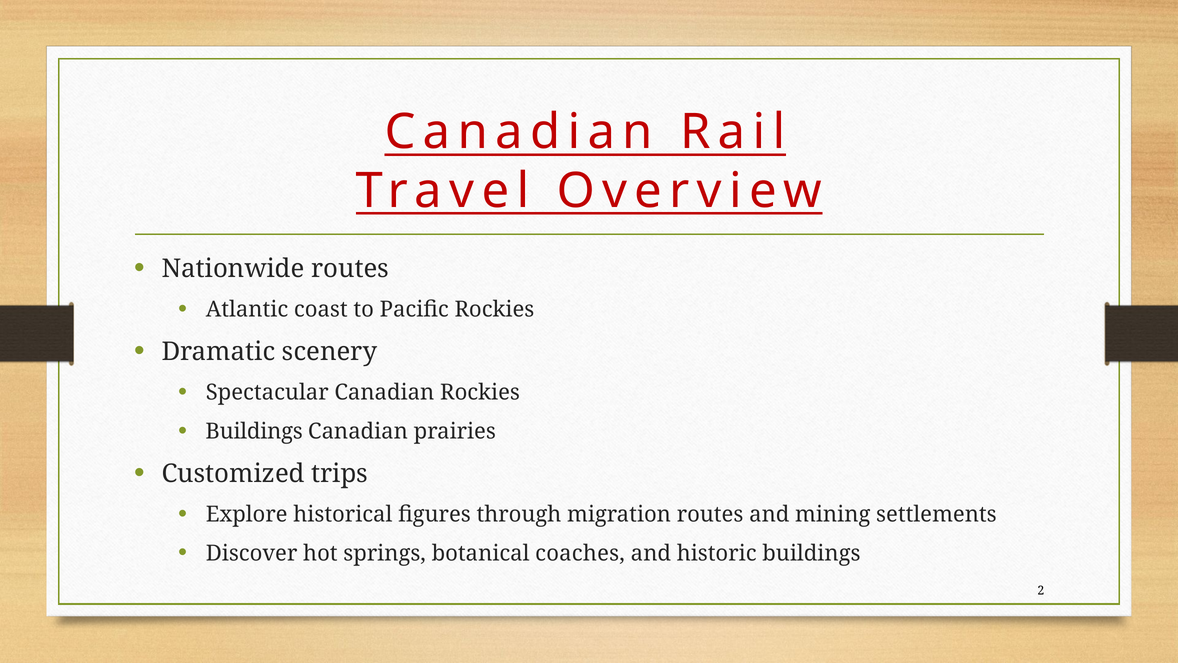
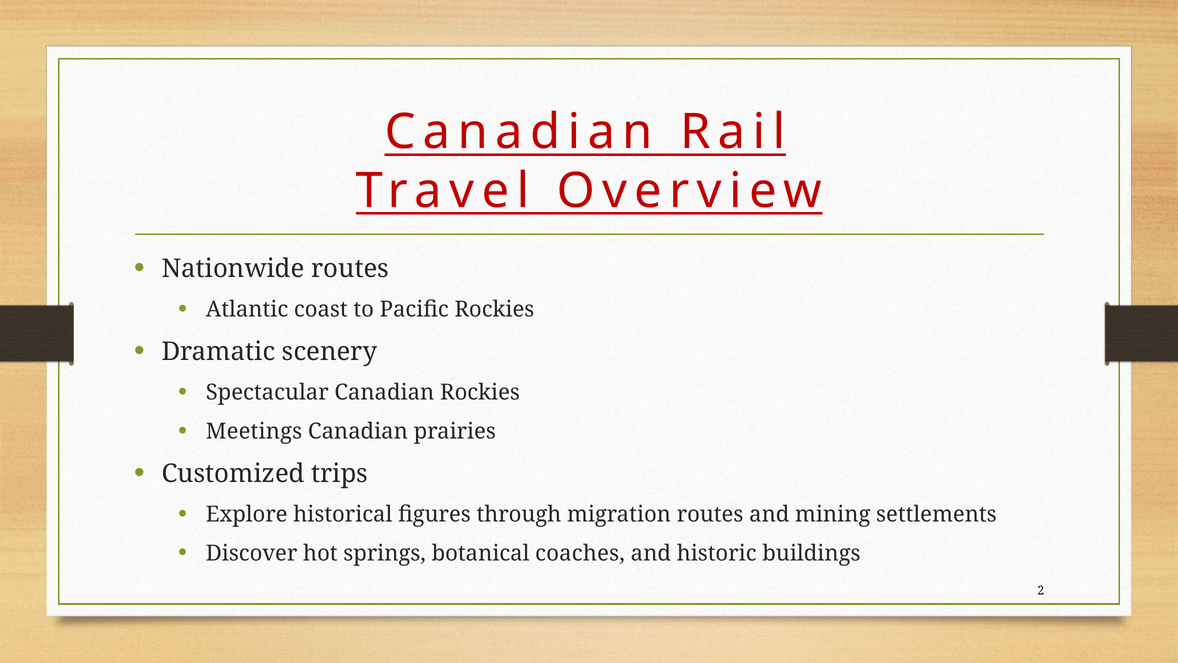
Buildings: Buildings -> Meetings (254, 431)
